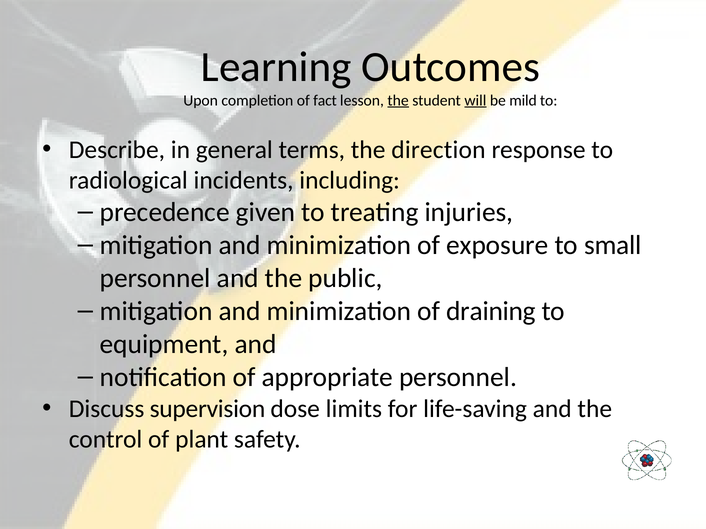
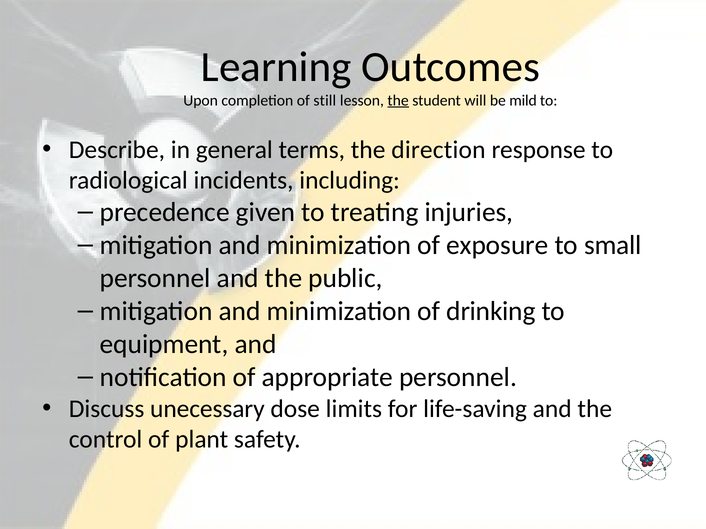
fact: fact -> still (325, 100)
will underline: present -> none (475, 100)
draining: draining -> drinking (491, 311)
supervision: supervision -> unecessary (207, 409)
